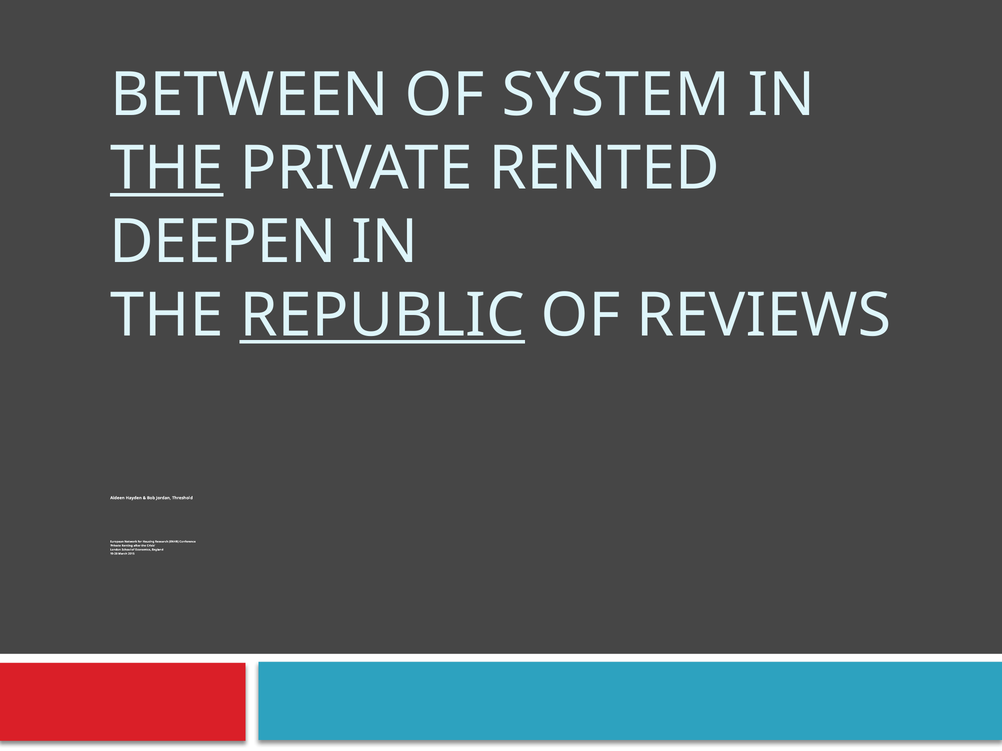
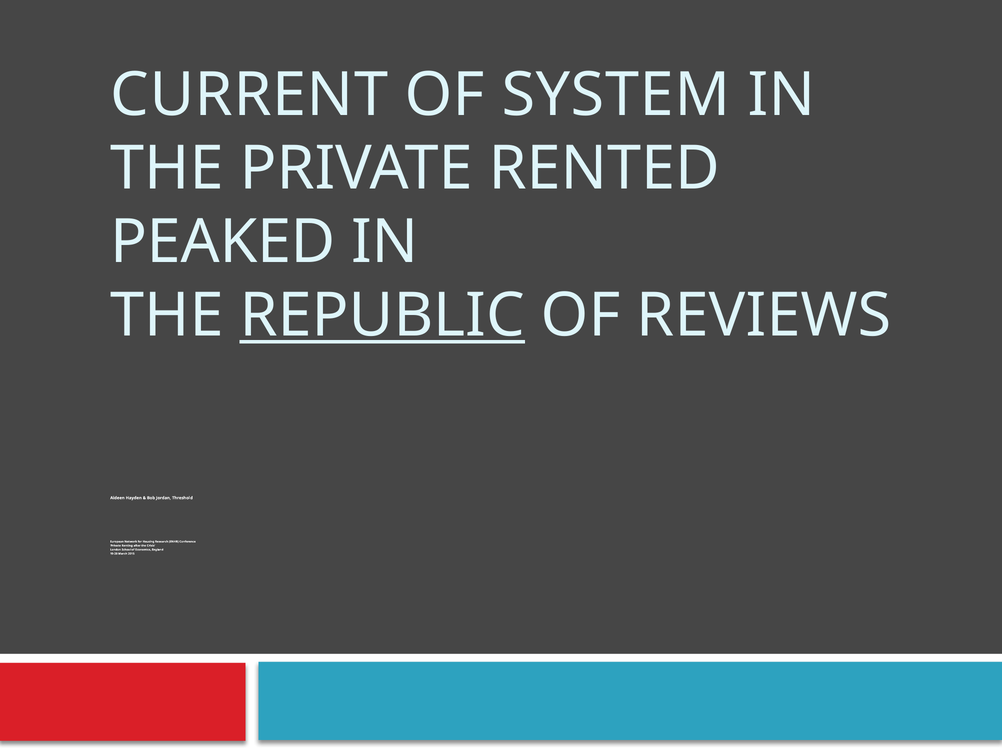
BETWEEN: BETWEEN -> CURRENT (249, 95)
THE underline: present -> none (167, 169)
DEEPEN: DEEPEN -> PEAKED (223, 242)
